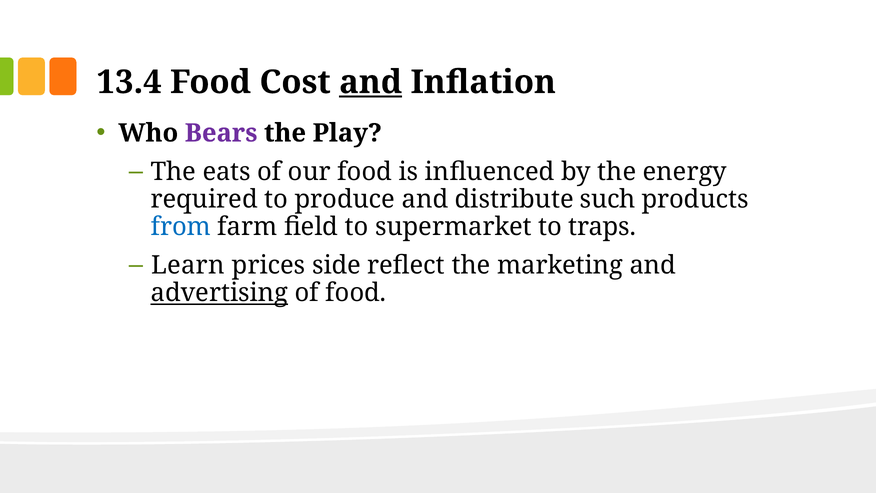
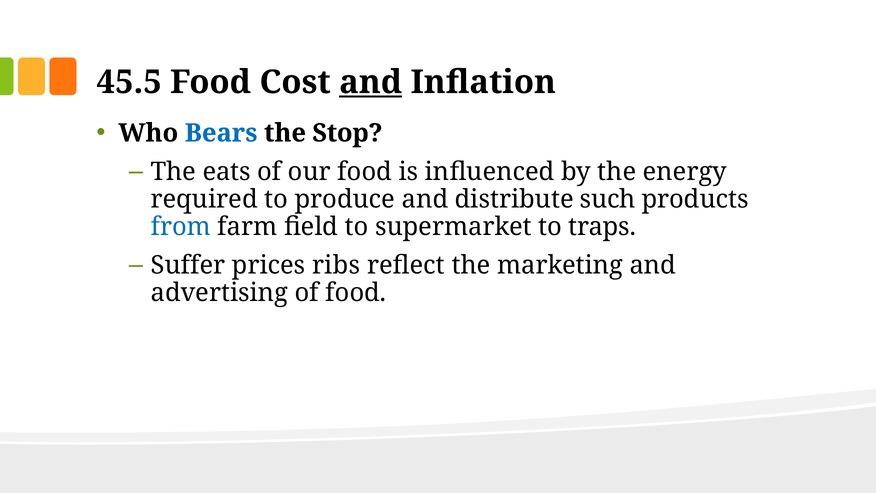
13.4: 13.4 -> 45.5 (129, 82)
Bears colour: purple -> blue (221, 133)
Play: Play -> Stop (347, 133)
Learn: Learn -> Suffer (188, 265)
side: side -> ribs (336, 265)
advertising underline: present -> none (219, 293)
